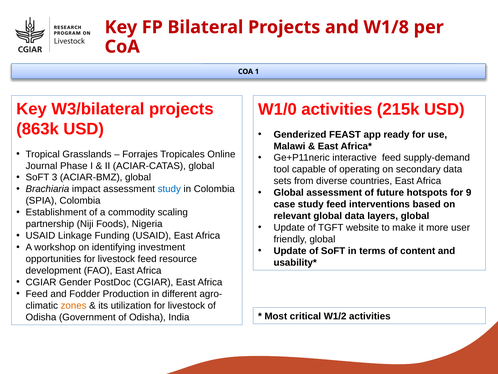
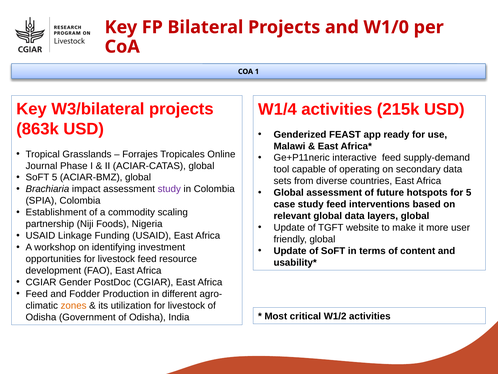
W1/8: W1/8 -> W1/0 (386, 27)
W1/0: W1/0 -> W1/4 (277, 109)
SoFT 3: 3 -> 5 (55, 177)
study colour: blue -> purple (169, 189)
for 9: 9 -> 5 (469, 192)
